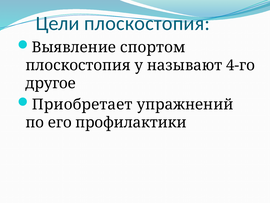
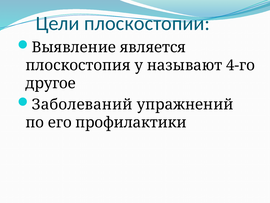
Цели плоскостопия: плоскостопия -> плоскостопии (147, 23)
спортом: спортом -> является (153, 47)
Приобретает: Приобретает -> Заболеваний (82, 104)
